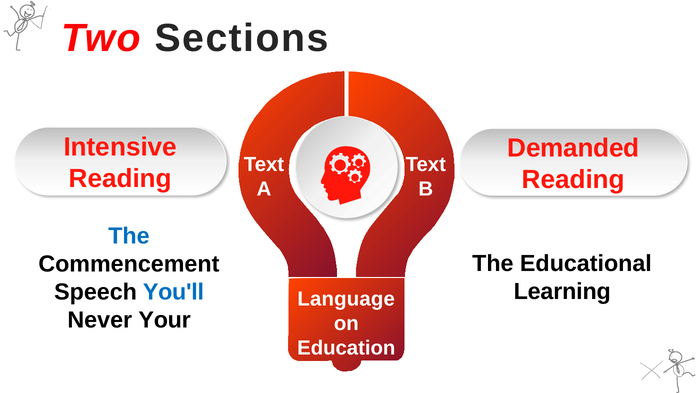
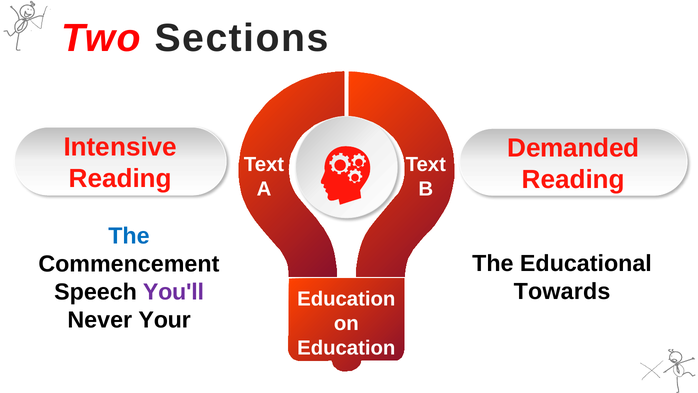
Learning: Learning -> Towards (562, 291)
You'll colour: blue -> purple (173, 292)
Language: Language -> Education (346, 299)
